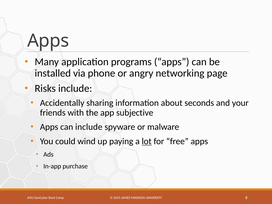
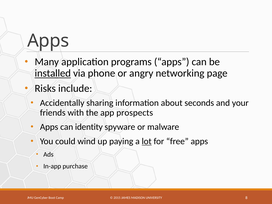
installed underline: none -> present (53, 73)
subjective: subjective -> prospects (135, 113)
can include: include -> identity (89, 127)
